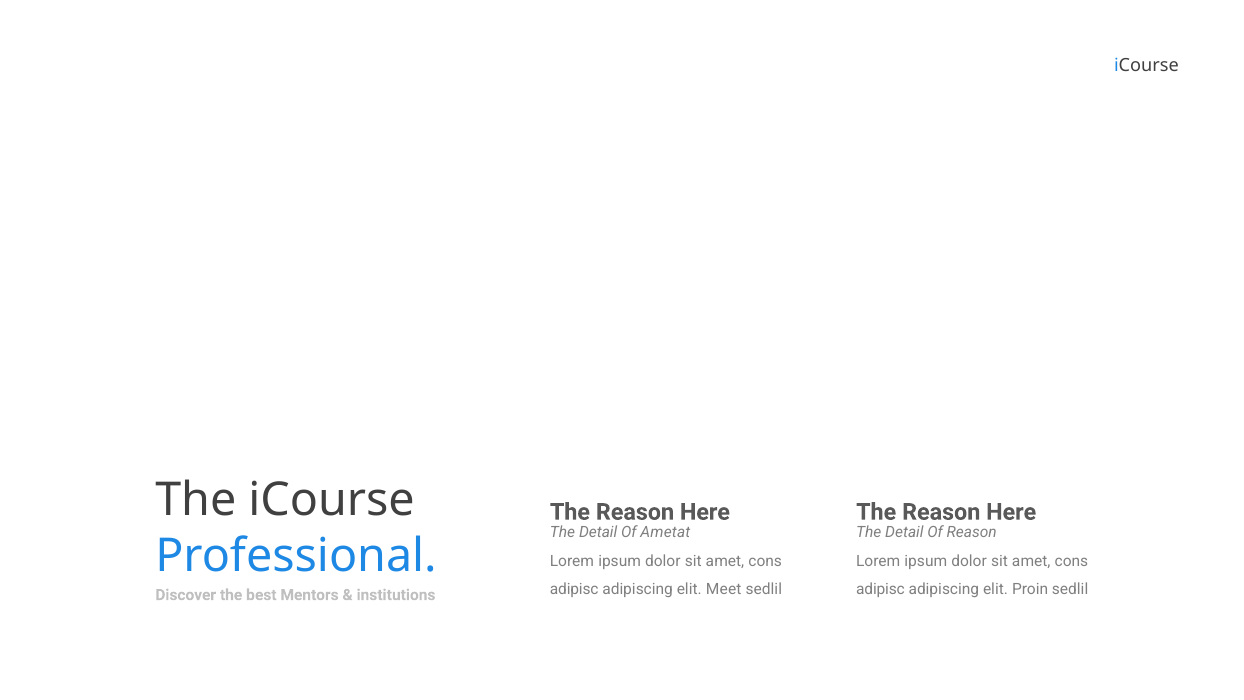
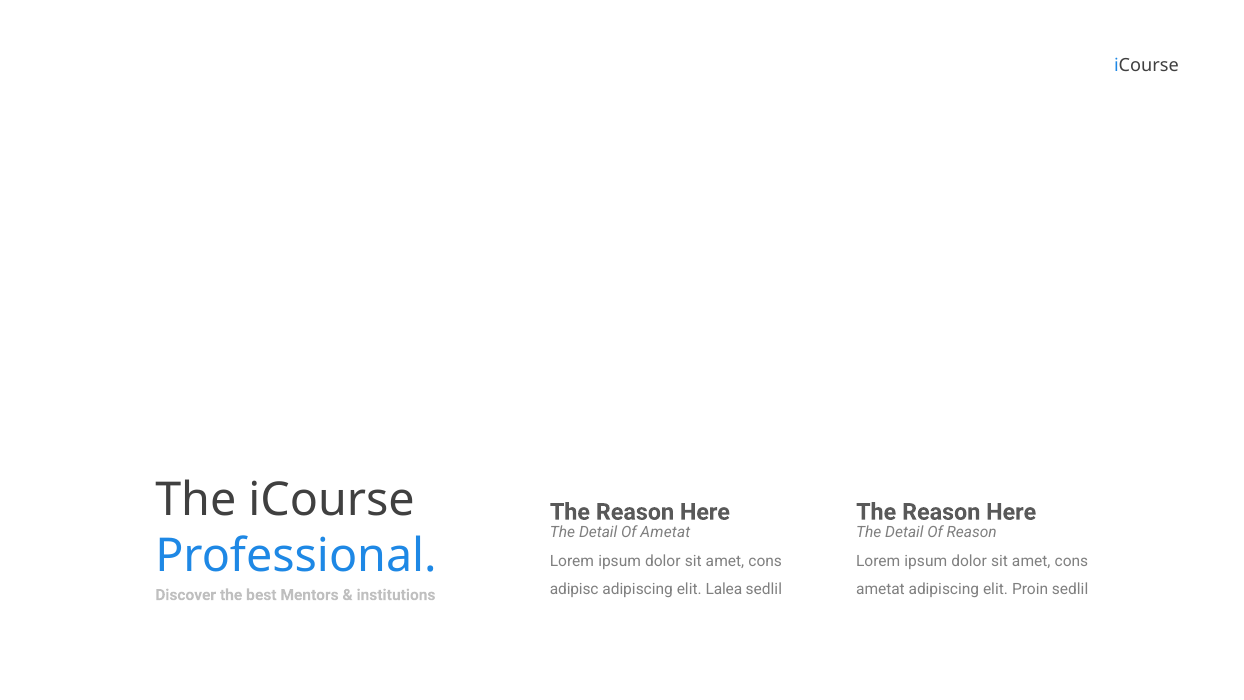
Meet: Meet -> Lalea (724, 590)
adipisc: adipisc -> ametat (880, 590)
